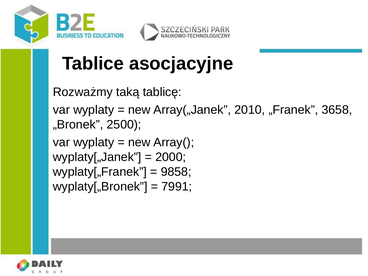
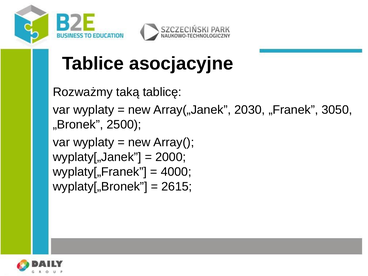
2010: 2010 -> 2030 (250, 110)
3658: 3658 -> 3050 (337, 110)
9858: 9858 -> 4000 (176, 172)
7991: 7991 -> 2615 (177, 186)
